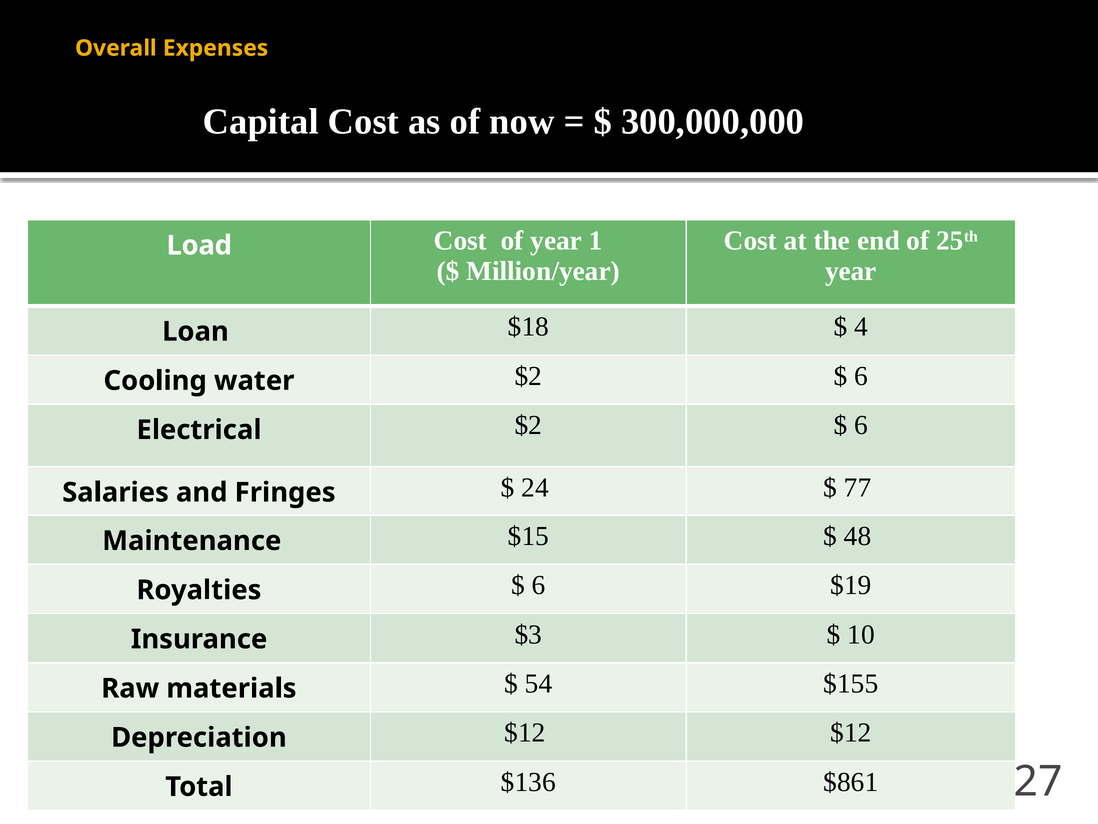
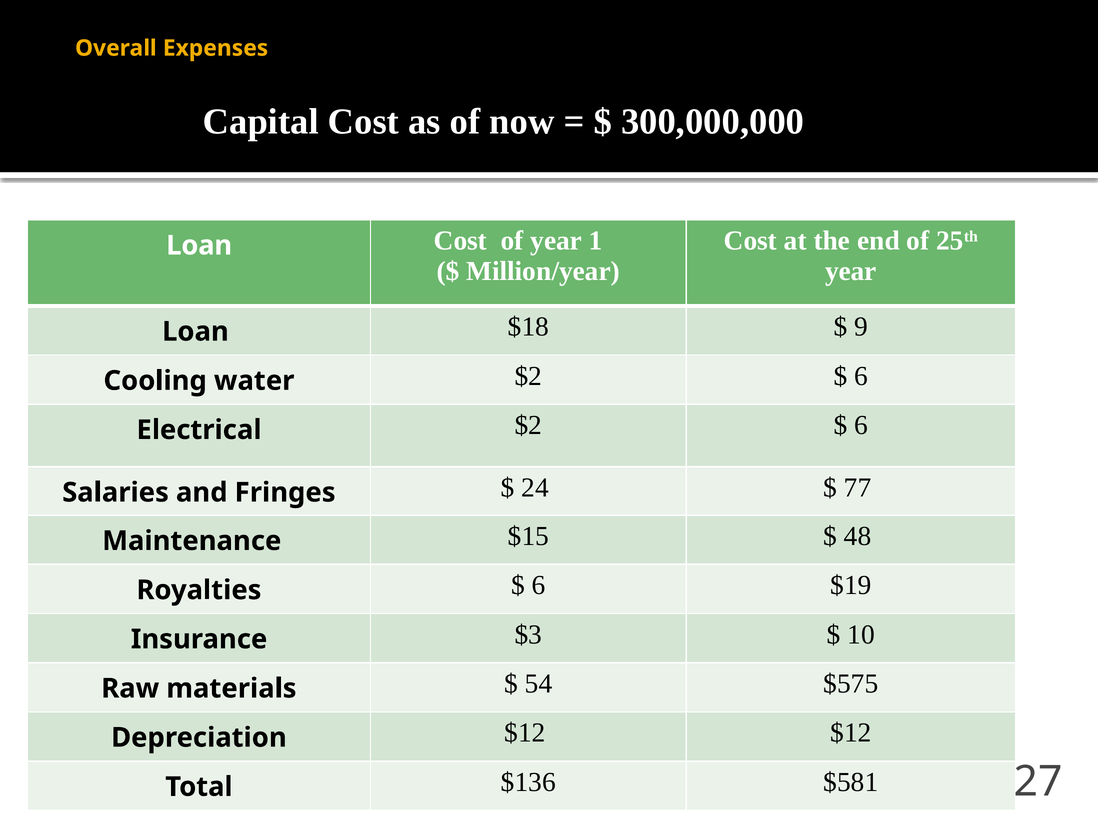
Load: Load -> Loan (199, 245)
4: 4 -> 9 (861, 327)
$155: $155 -> $575 (851, 683)
$861: $861 -> $581 (851, 782)
